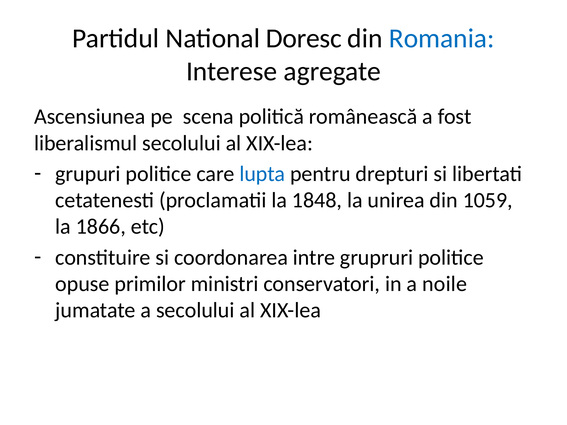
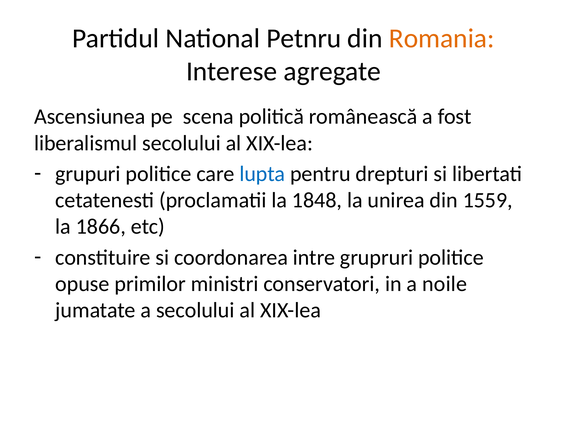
Doresc: Doresc -> Petnru (304, 38)
Romania colour: blue -> orange (442, 38)
1059: 1059 -> 1559 (488, 200)
